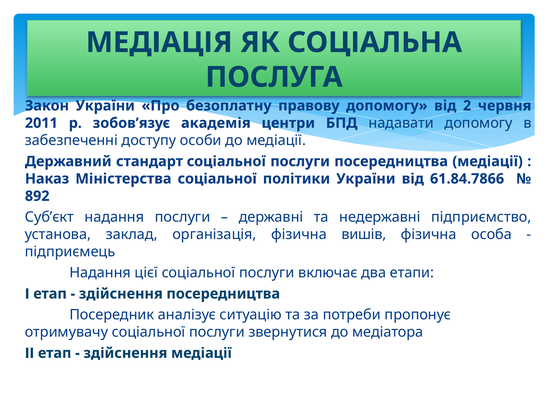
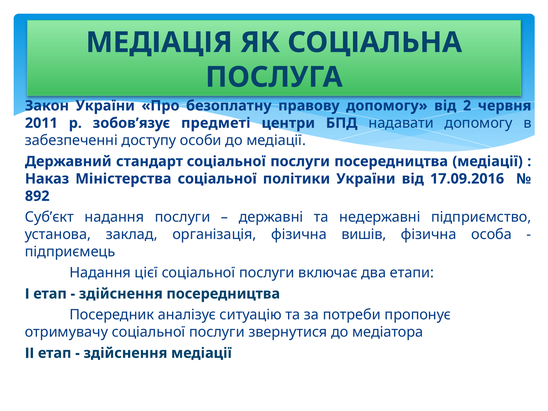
академія: академія -> предметі (216, 123)
61.84.7866: 61.84.7866 -> 17.09.2016 (467, 179)
